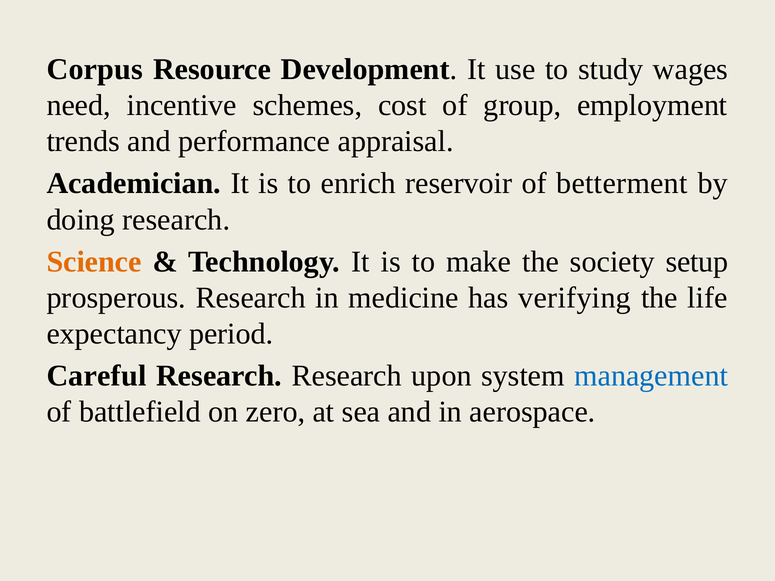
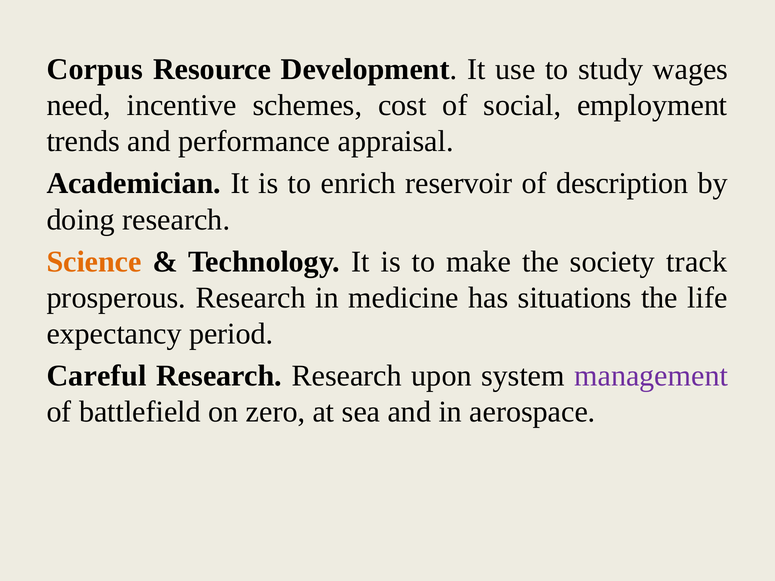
group: group -> social (522, 105)
betterment: betterment -> description (622, 184)
setup: setup -> track (697, 262)
verifying: verifying -> situations (575, 298)
management colour: blue -> purple (651, 376)
